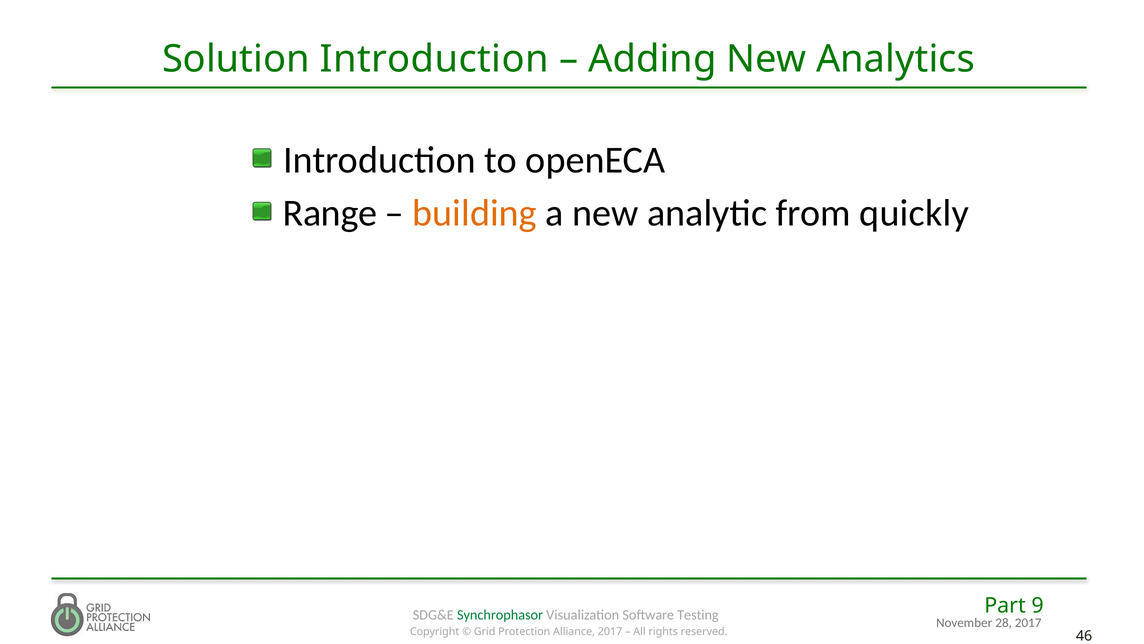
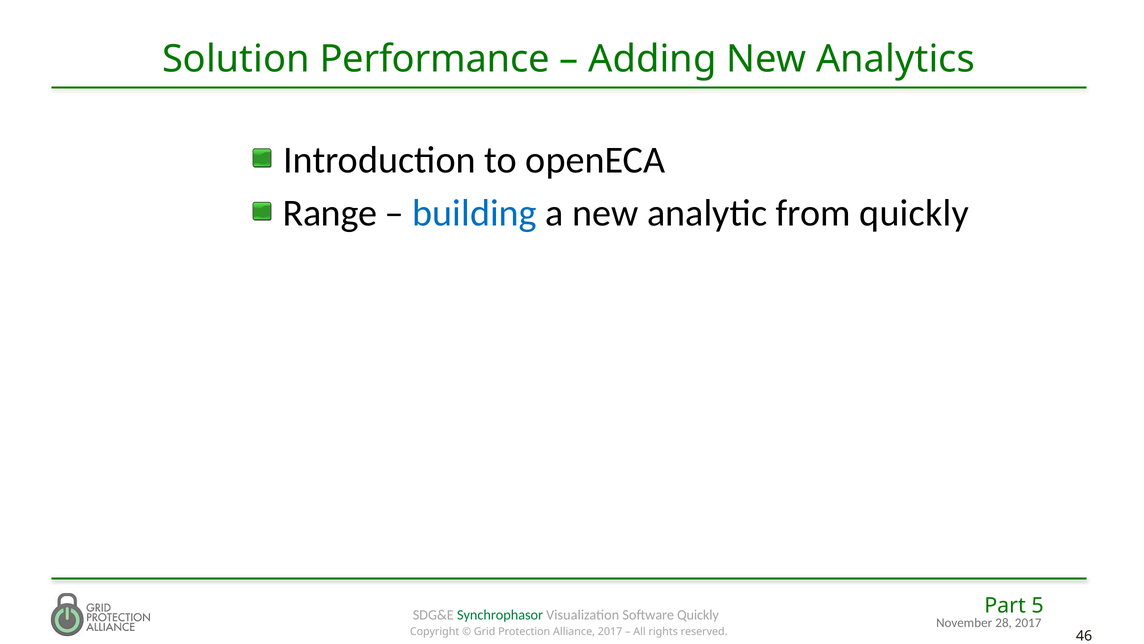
Solution Introduction: Introduction -> Performance (435, 59)
building colour: orange -> blue (475, 213)
9: 9 -> 5 (1038, 605)
Software Testing: Testing -> Quickly (698, 614)
